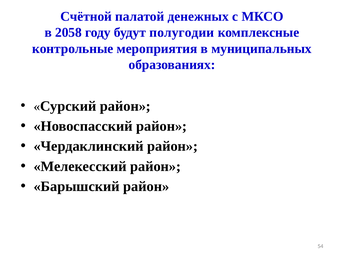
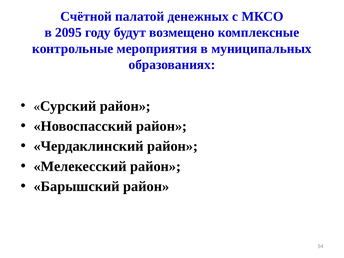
2058: 2058 -> 2095 (68, 33)
полугодии: полугодии -> возмещено (182, 33)
